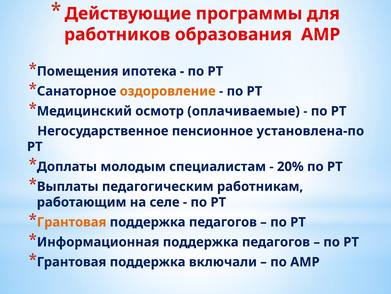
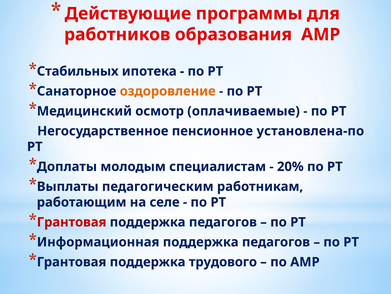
Помещения: Помещения -> Стабильных (78, 71)
Грантовая colour: orange -> red (72, 222)
включали: включали -> трудового (223, 261)
